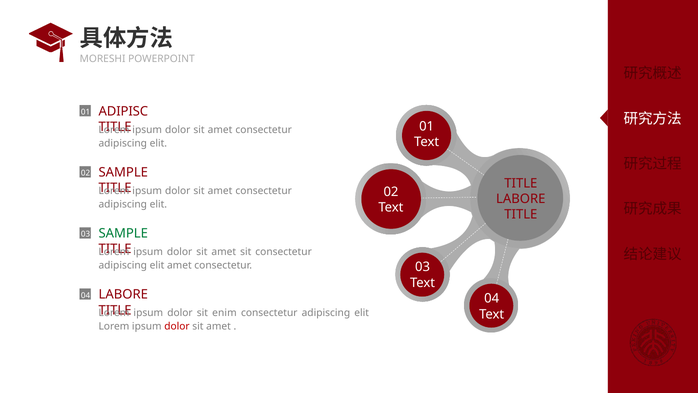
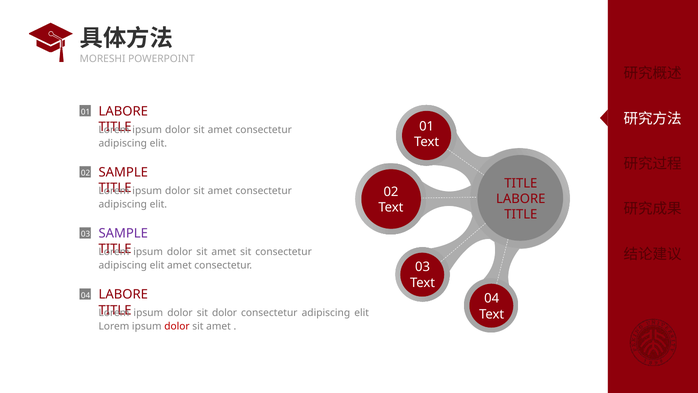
ADIPISC: ADIPISC -> LABORE (123, 111)
SAMPLE colour: green -> purple (123, 233)
sit enim: enim -> dolor (225, 313)
